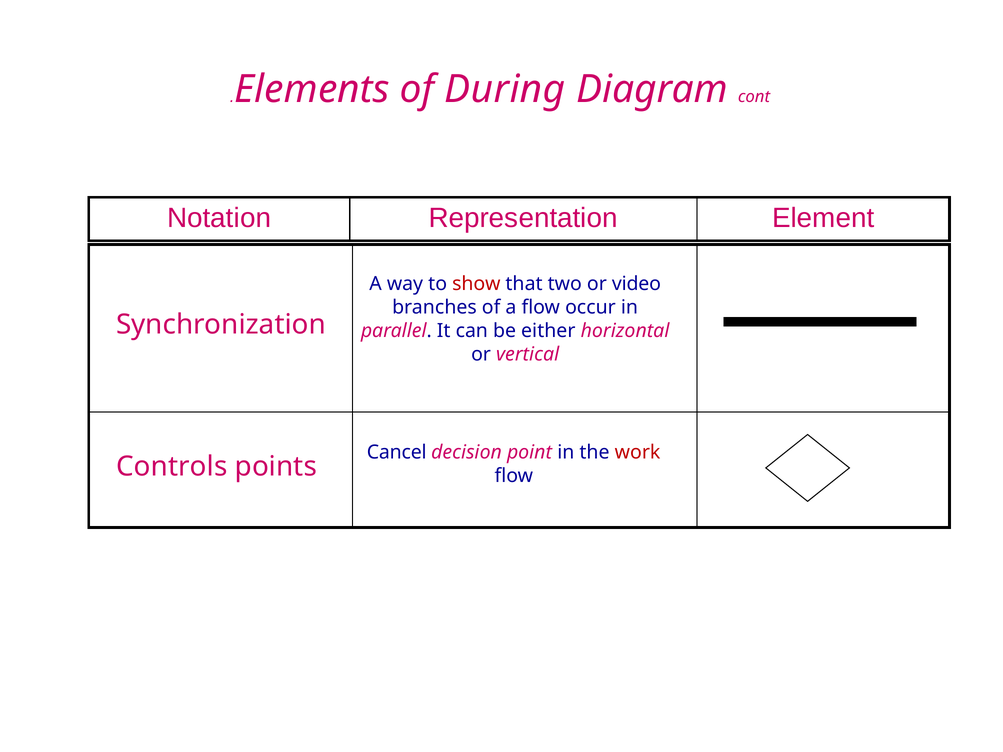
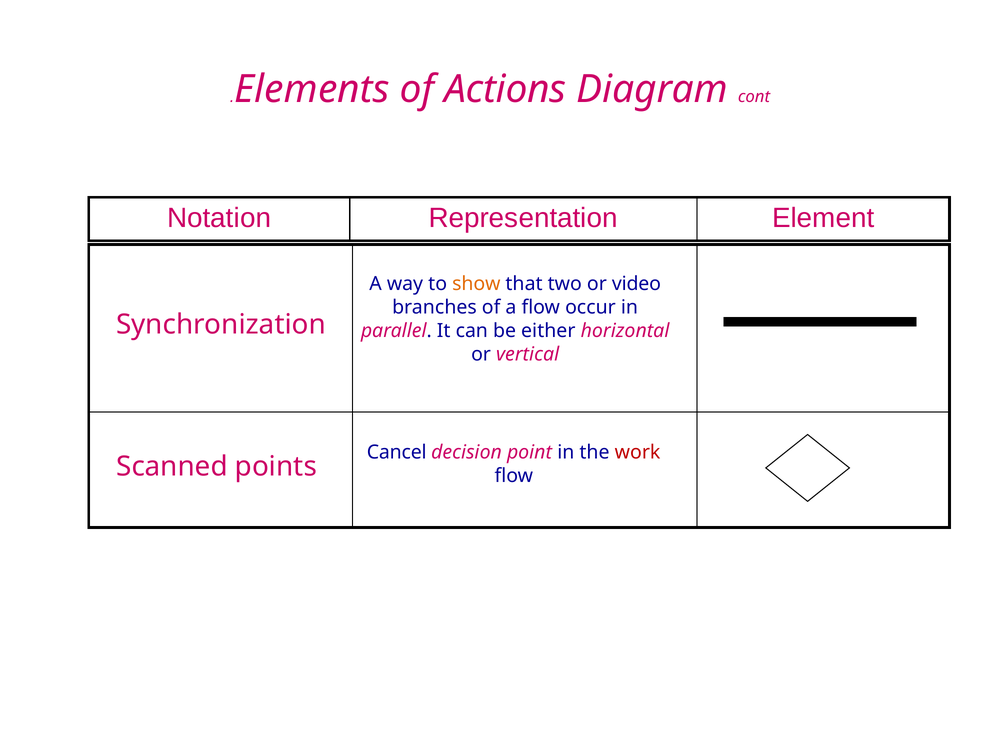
During: During -> Actions (505, 90)
show colour: red -> orange (476, 284)
Controls: Controls -> Scanned (172, 467)
